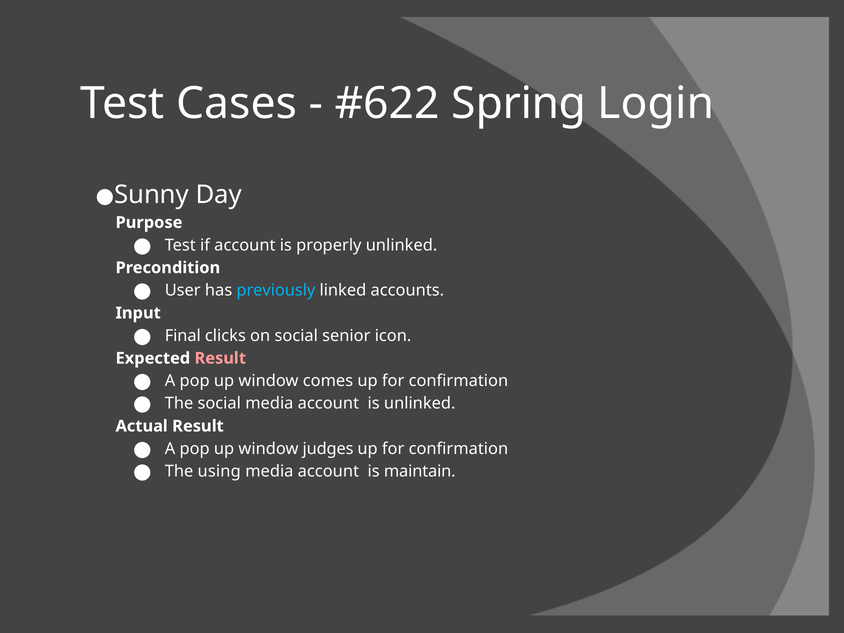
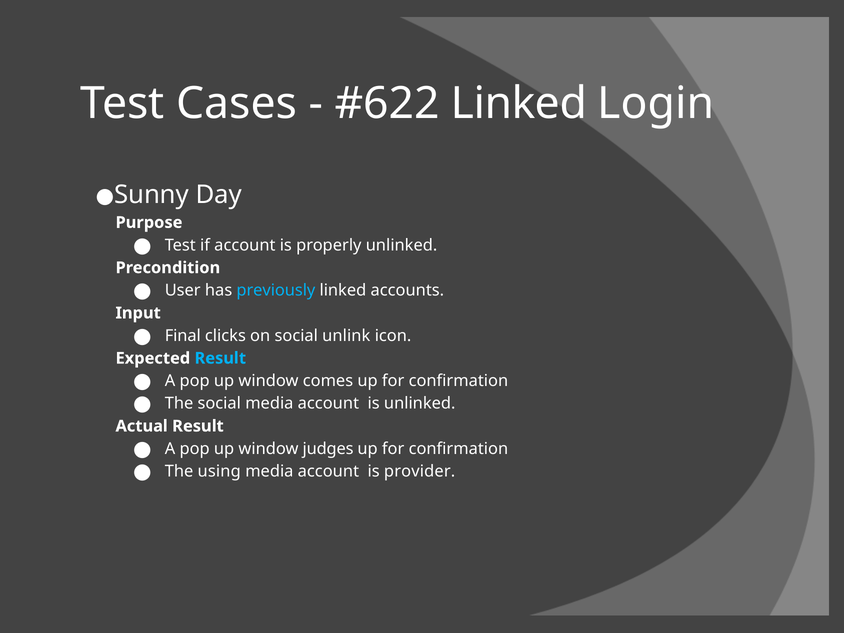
Spring: Spring -> Linked (519, 104)
senior: senior -> unlink (346, 336)
Result colour: pink -> light blue (220, 358)
maintain: maintain -> provider (420, 471)
